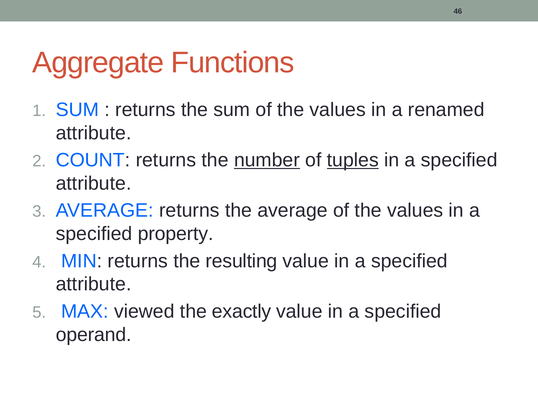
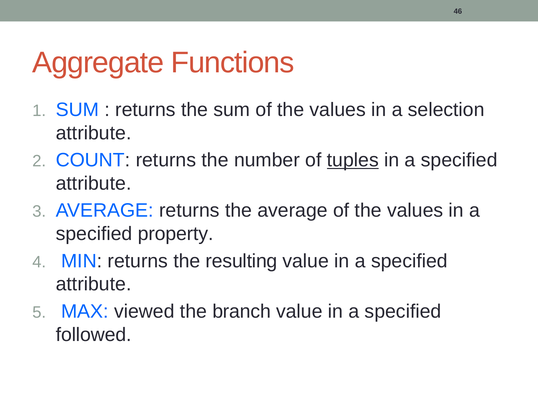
renamed: renamed -> selection (446, 110)
number underline: present -> none (267, 160)
exactly: exactly -> branch (242, 312)
operand: operand -> followed (94, 335)
